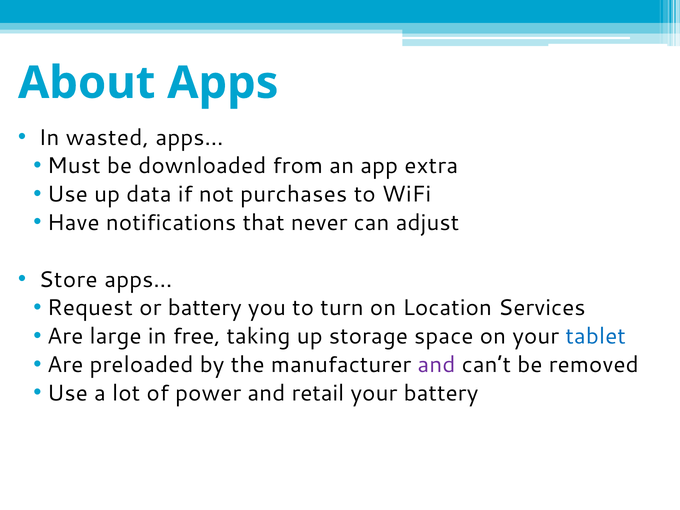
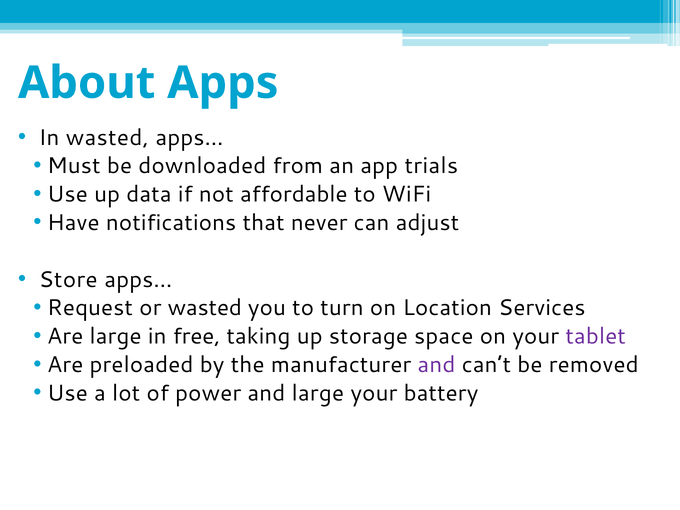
extra: extra -> trials (431, 166)
purchases: purchases -> affordable (294, 194)
or battery: battery -> wasted (205, 308)
tablet colour: blue -> purple (596, 336)
and retail: retail -> large (318, 393)
